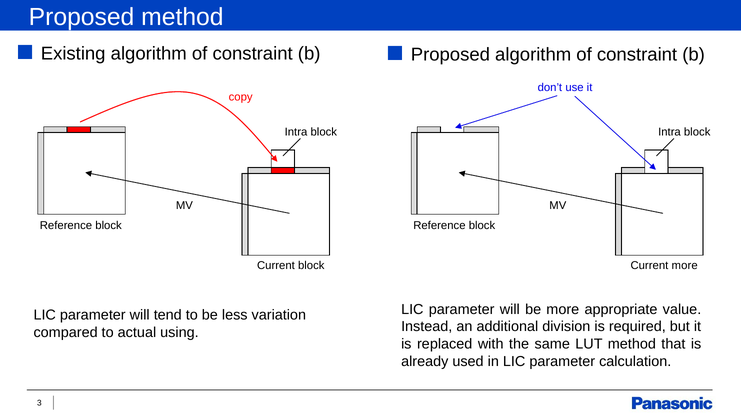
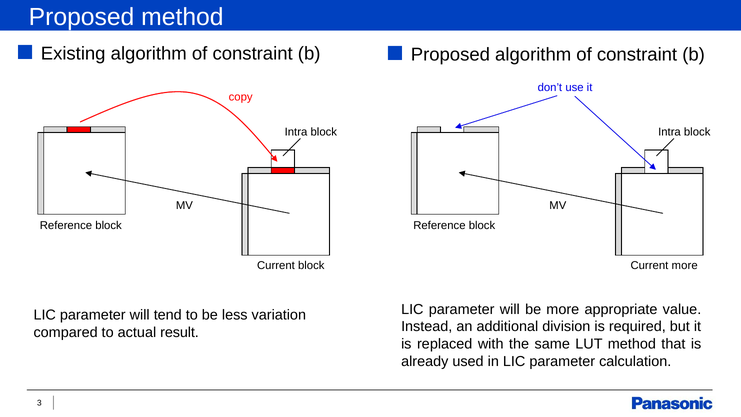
using: using -> result (179, 332)
